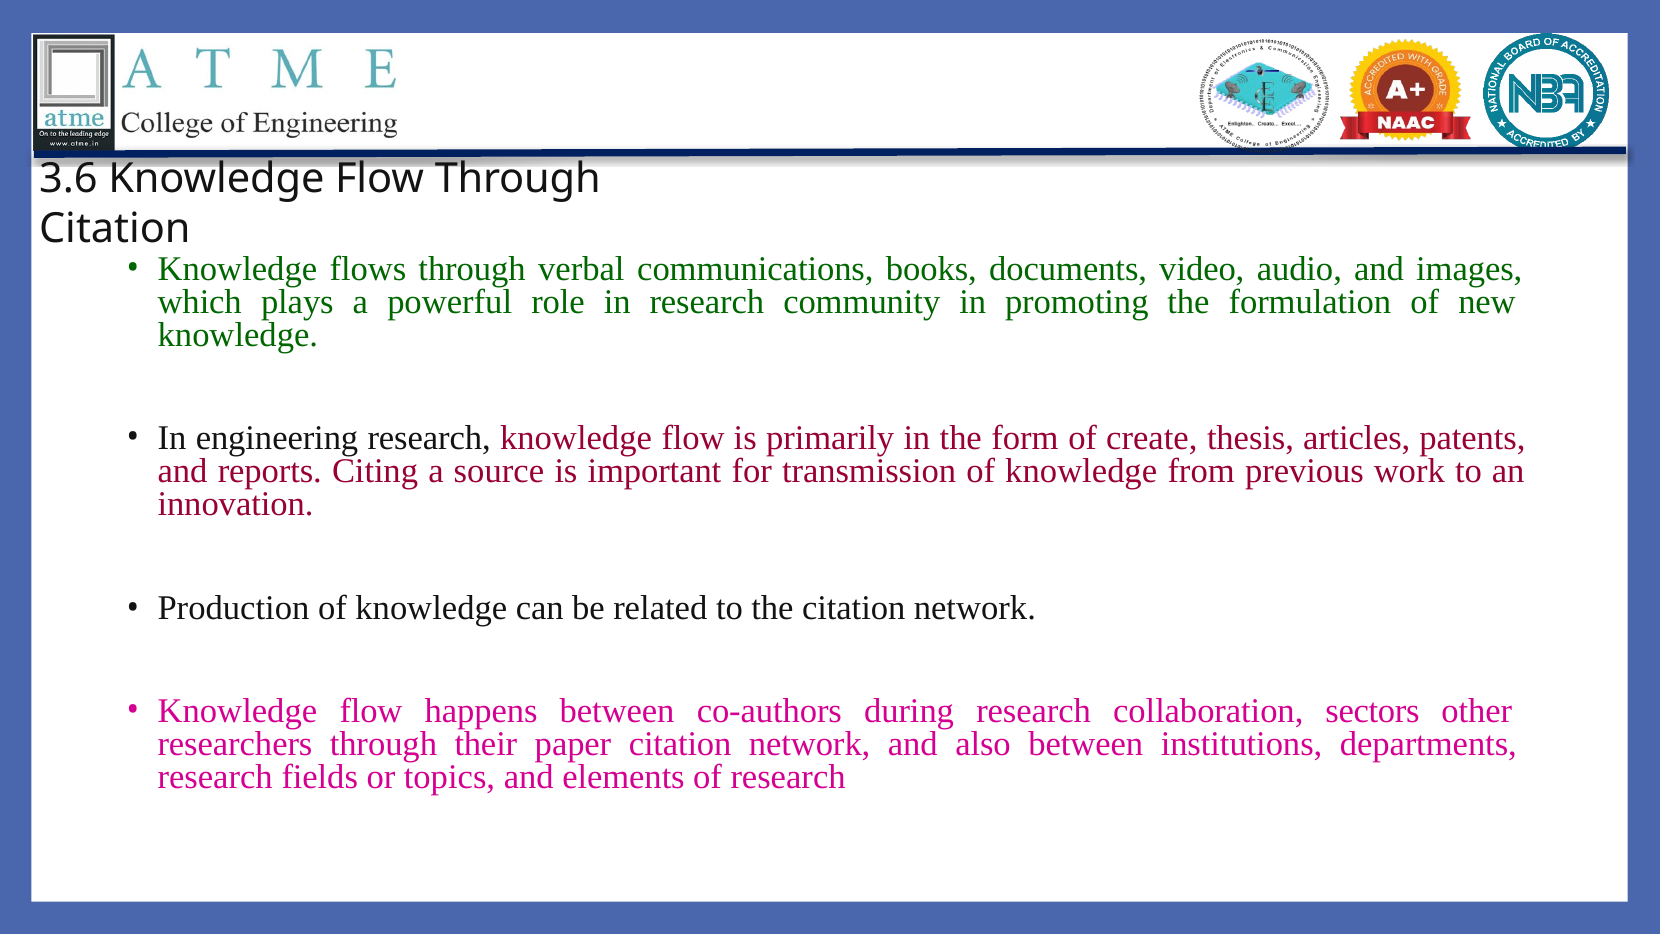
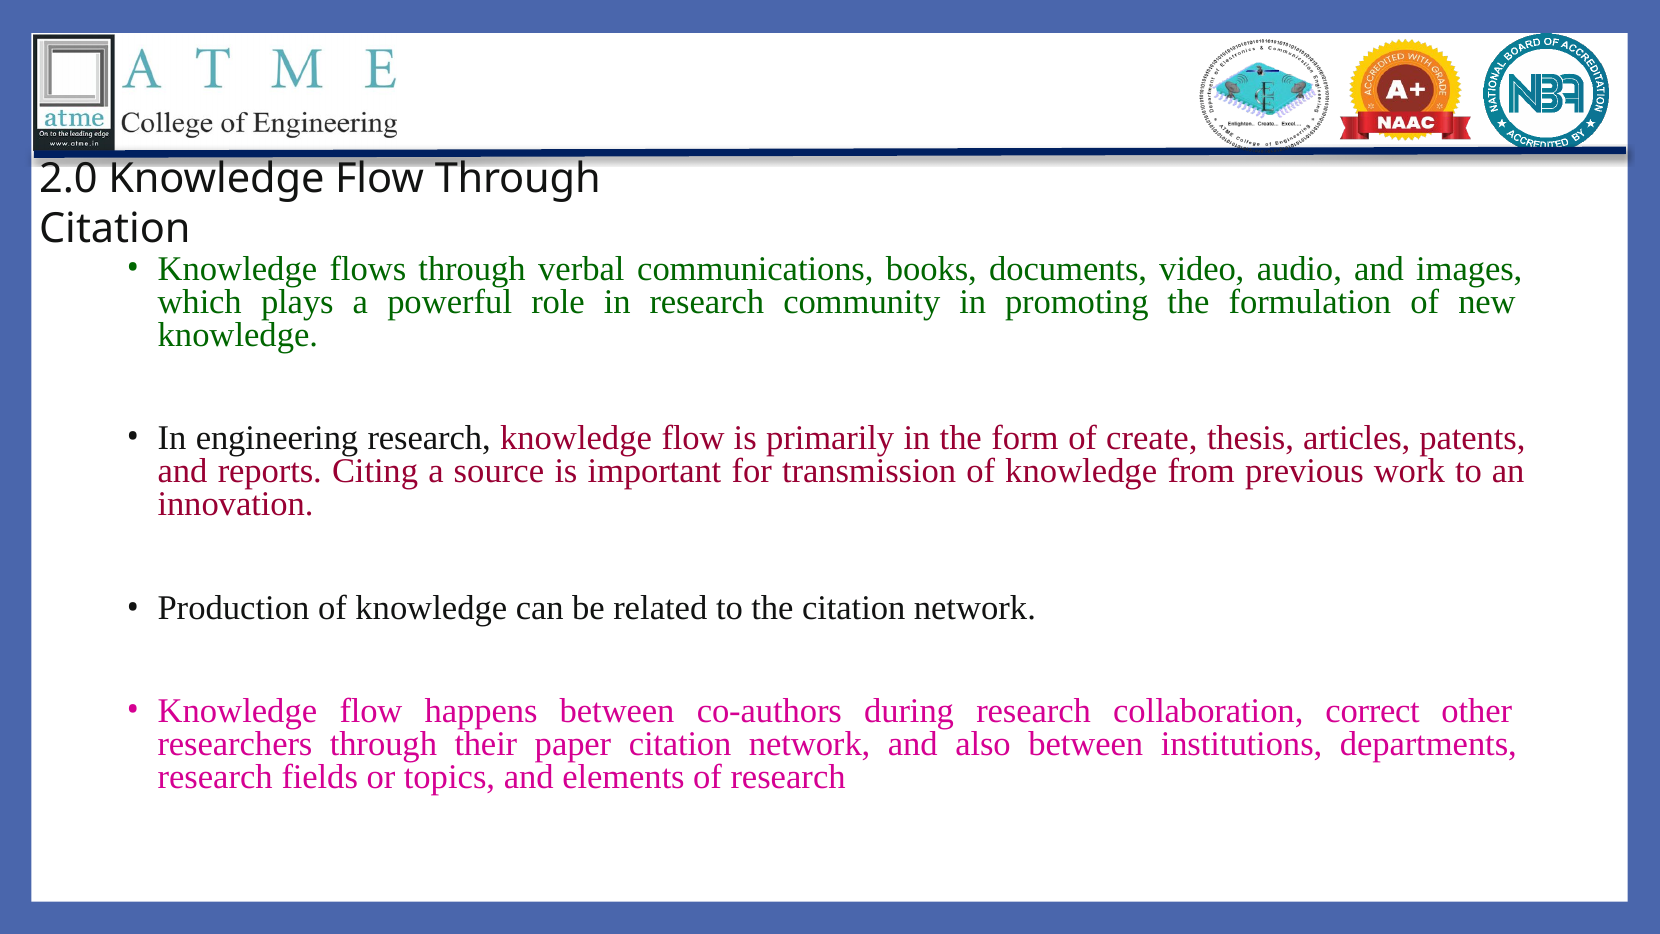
3.6: 3.6 -> 2.0 (68, 179)
sectors: sectors -> correct (1373, 710)
